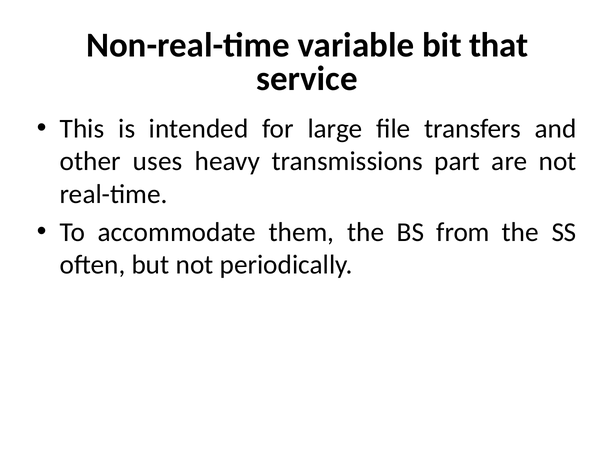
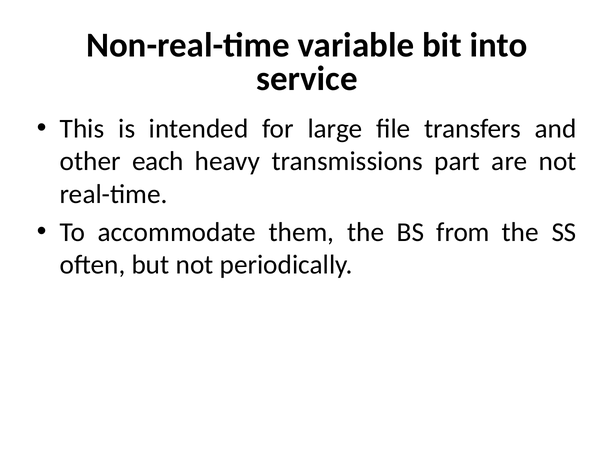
that: that -> into (499, 45)
uses: uses -> each (158, 162)
